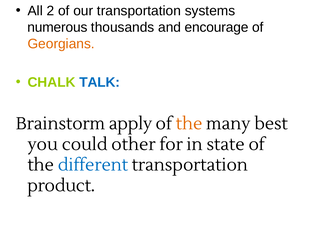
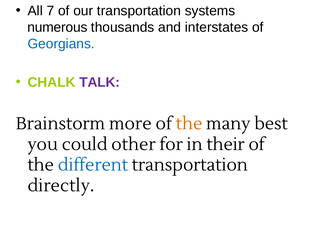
2: 2 -> 7 (50, 11)
encourage: encourage -> interstates (217, 27)
Georgians colour: orange -> blue (61, 44)
TALK colour: blue -> purple (100, 82)
apply: apply -> more (130, 124)
state: state -> their (226, 144)
product: product -> directly (61, 185)
